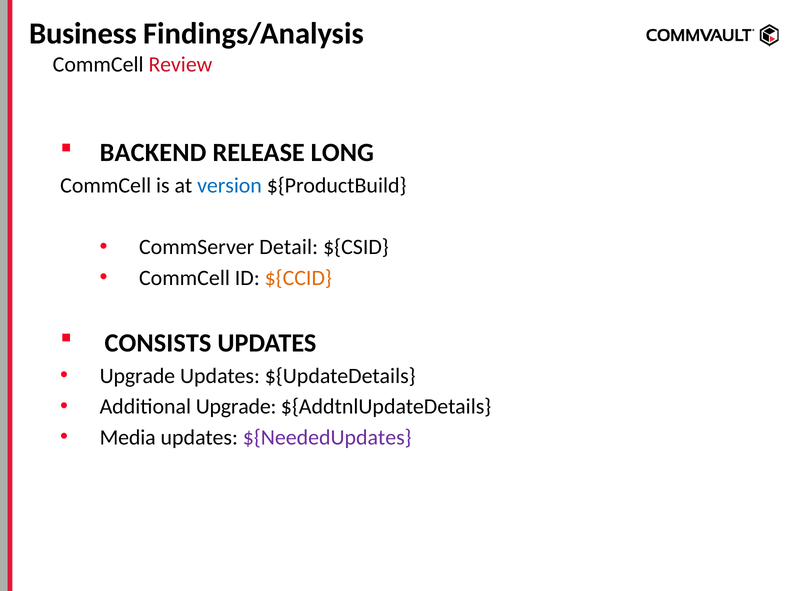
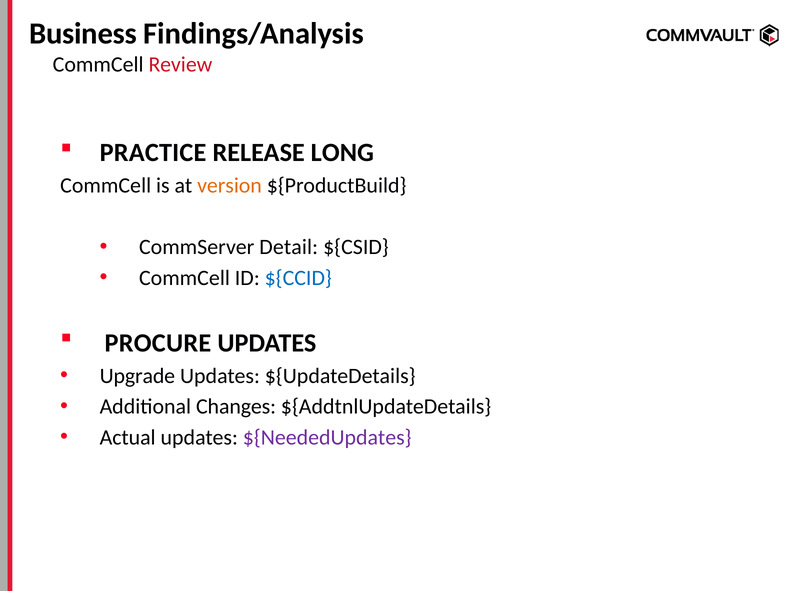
BACKEND: BACKEND -> PRACTICE (153, 153)
version colour: blue -> orange (229, 186)
${CCID colour: orange -> blue (298, 278)
CONSISTS: CONSISTS -> PROCURE (158, 343)
Additional Upgrade: Upgrade -> Changes (236, 407)
Media: Media -> Actual (128, 437)
